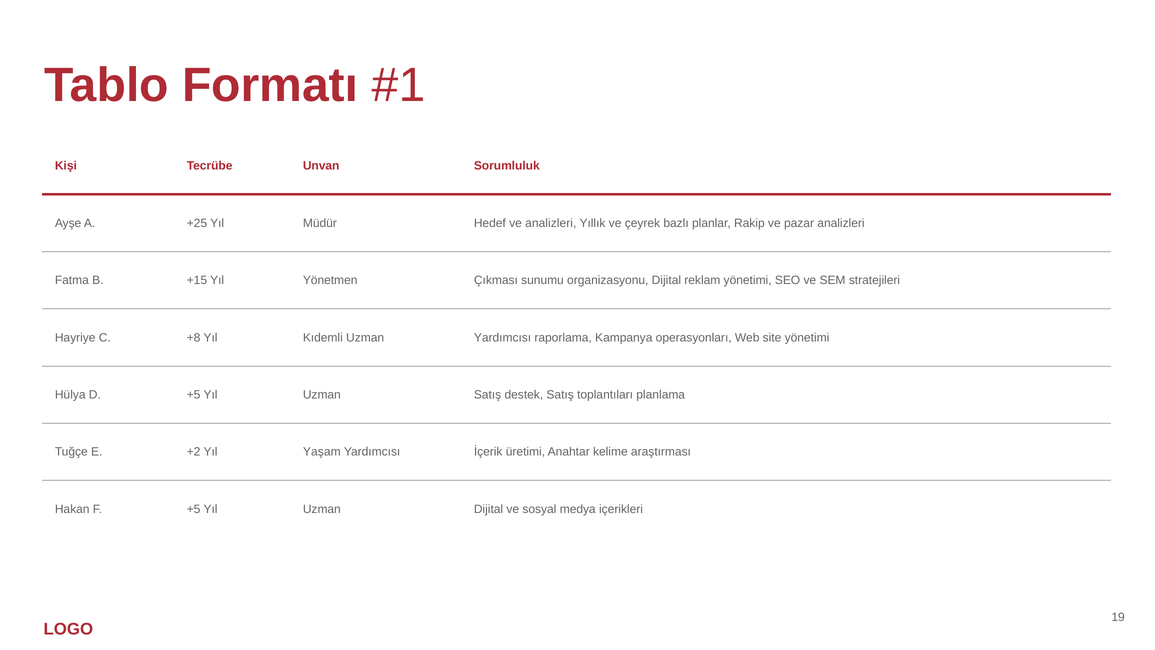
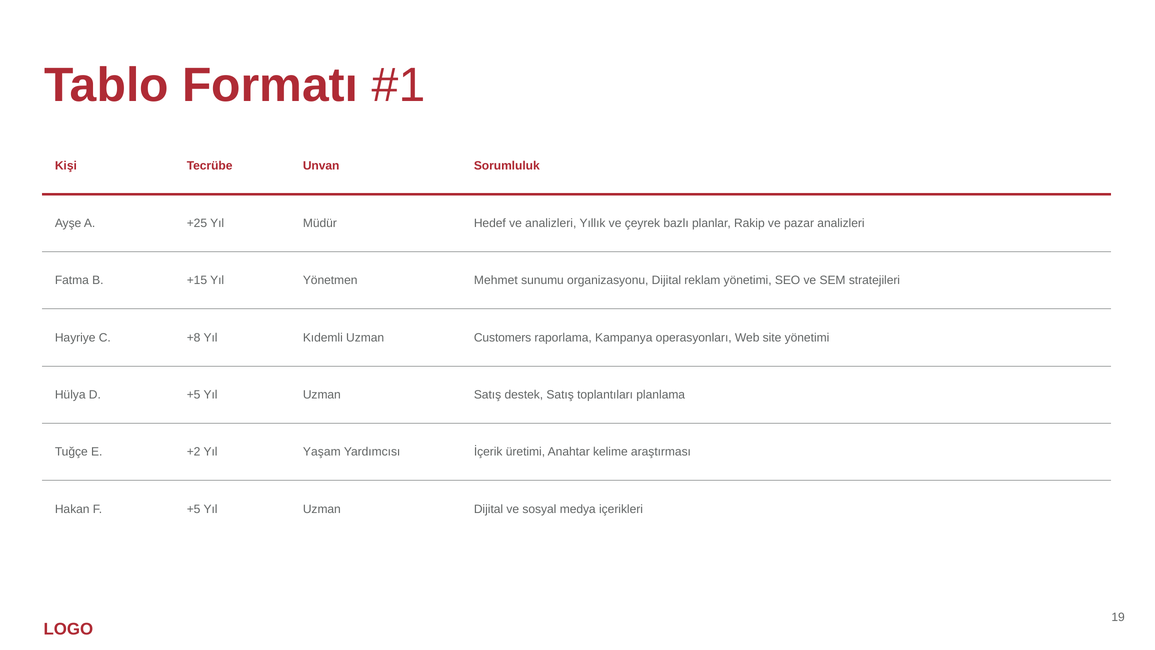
Çıkması: Çıkması -> Mehmet (496, 280)
Uzman Yardımcısı: Yardımcısı -> Customers (503, 337)
